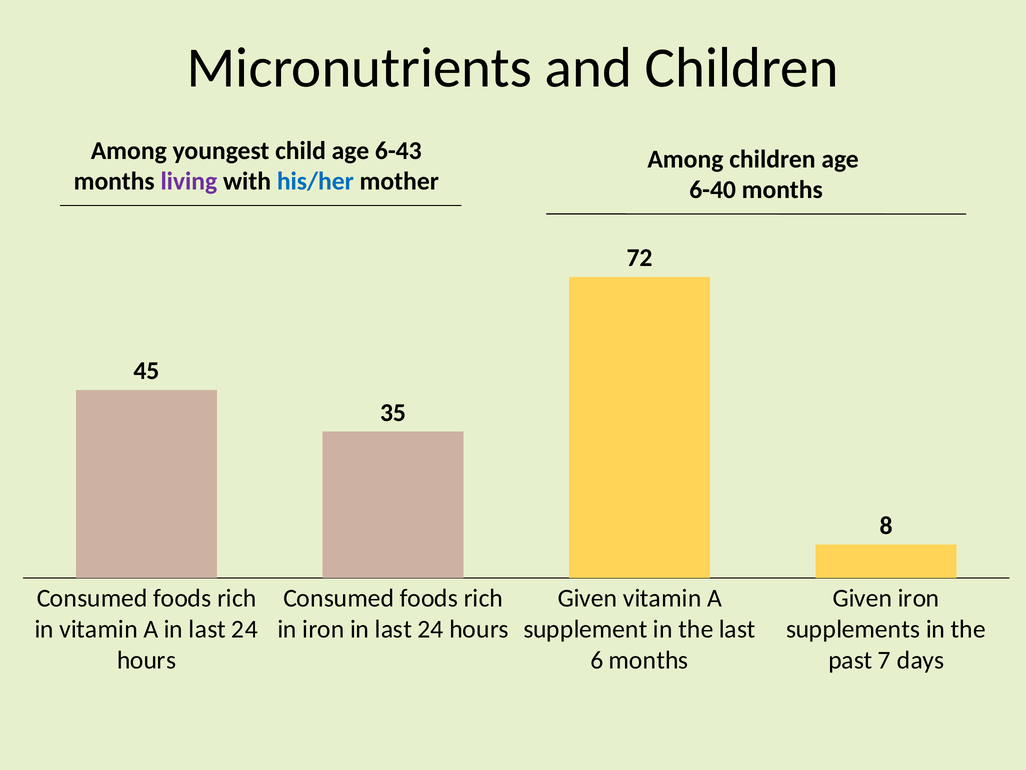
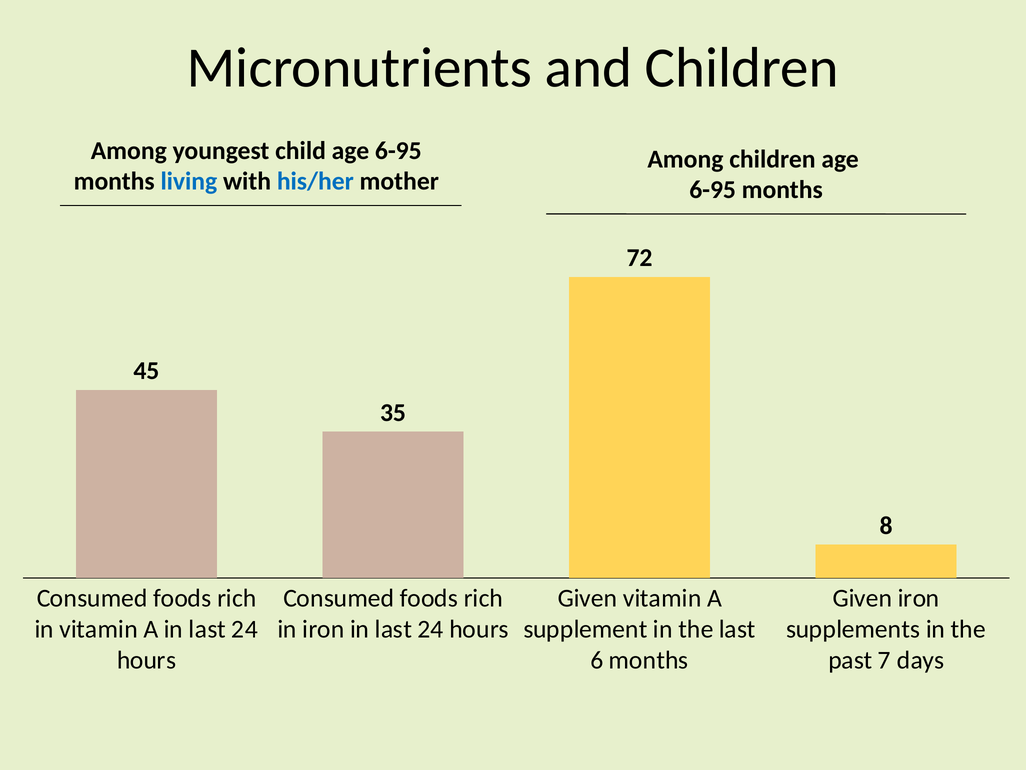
child age 6-43: 6-43 -> 6-95 (398, 150)
living colour: purple -> blue (189, 181)
6-40: 6-40 -> 6-95 (713, 190)
